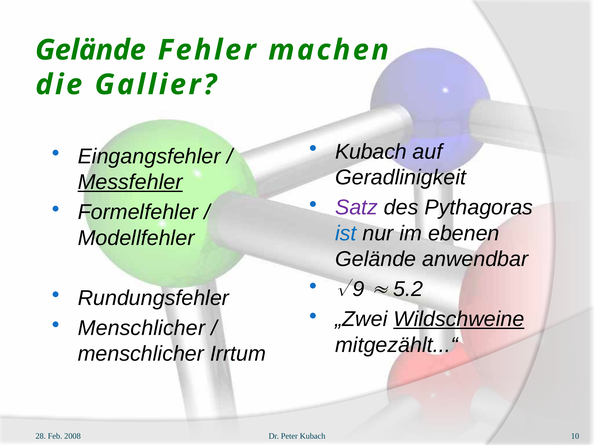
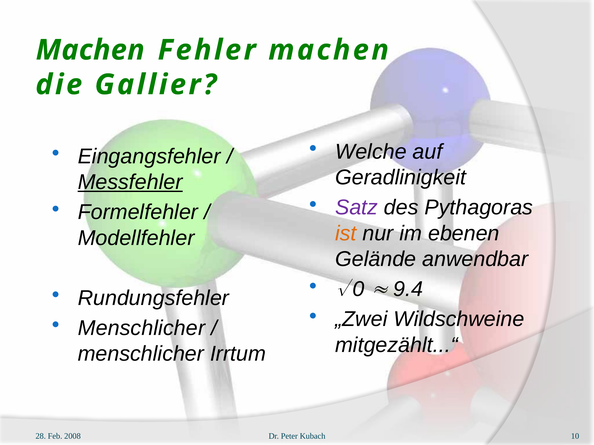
Gelände: Gelände -> Machen (90, 50)
Kubach: Kubach -> Welche (371, 152)
ist colour: blue -> orange (346, 234)
9: 9 -> 0 (358, 289)
5.2: 5.2 -> 9.4 (408, 289)
Wildschweine underline: present -> none (459, 320)
